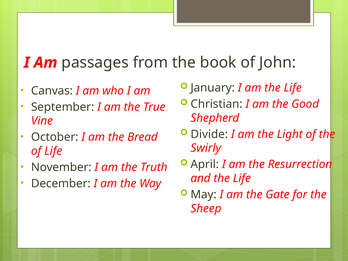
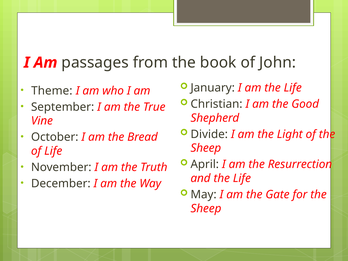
Canvas: Canvas -> Theme (52, 91)
Swirly: Swirly -> Sheep (206, 148)
